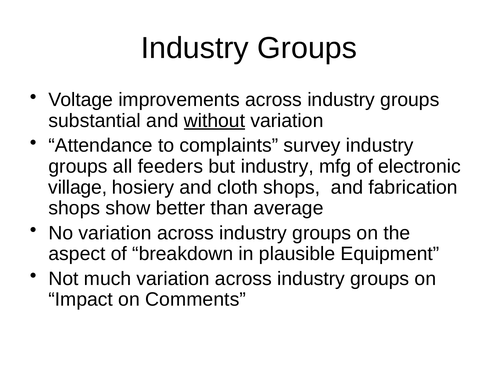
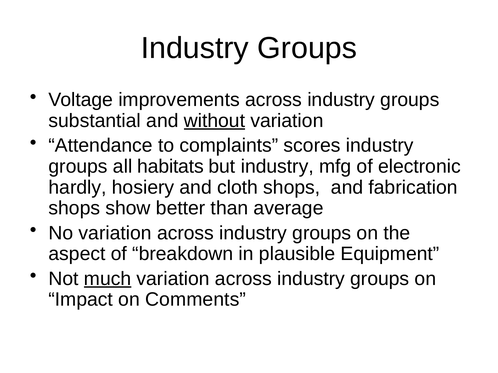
survey: survey -> scores (312, 146)
feeders: feeders -> habitats (171, 167)
village: village -> hardly (78, 188)
much underline: none -> present (108, 279)
